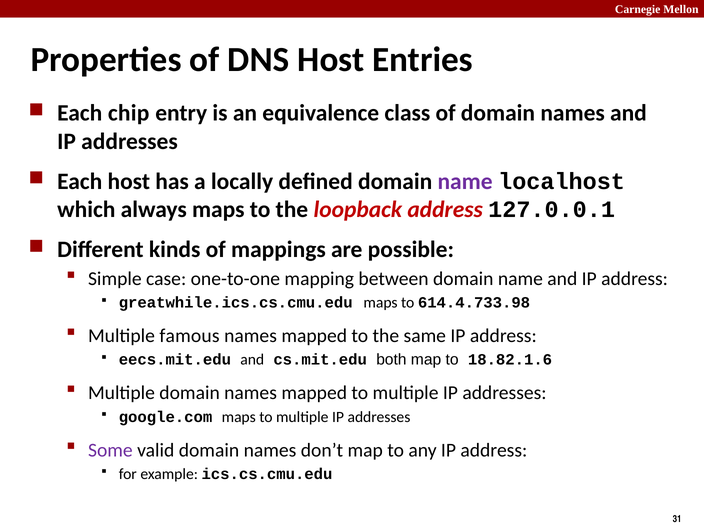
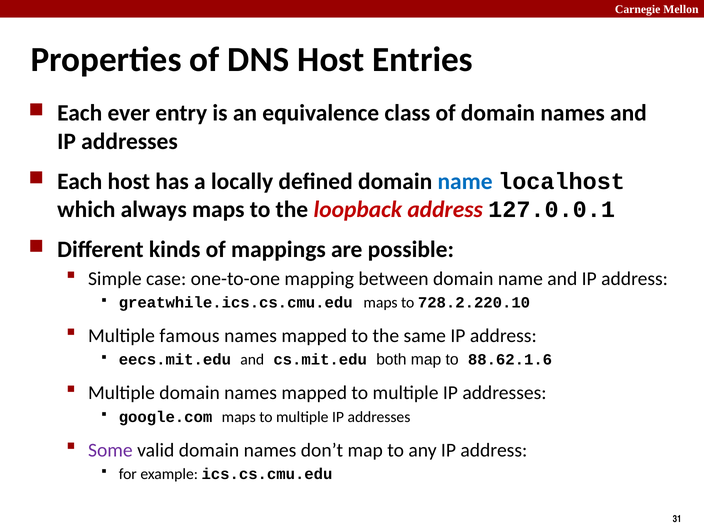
chip: chip -> ever (129, 113)
name colour: purple -> blue (465, 181)
614.4.733.98: 614.4.733.98 -> 728.2.220.10 (474, 303)
18.82.1.6: 18.82.1.6 -> 88.62.1.6 (510, 360)
